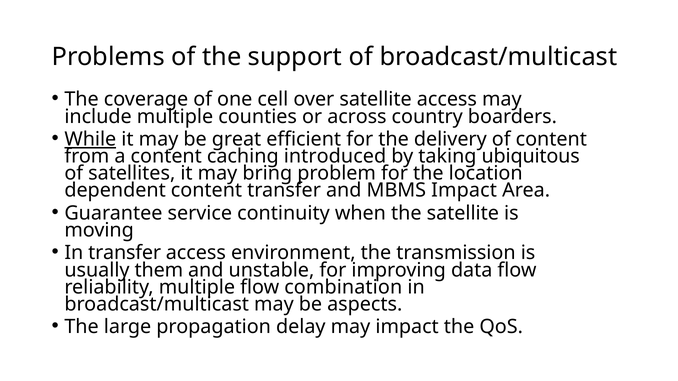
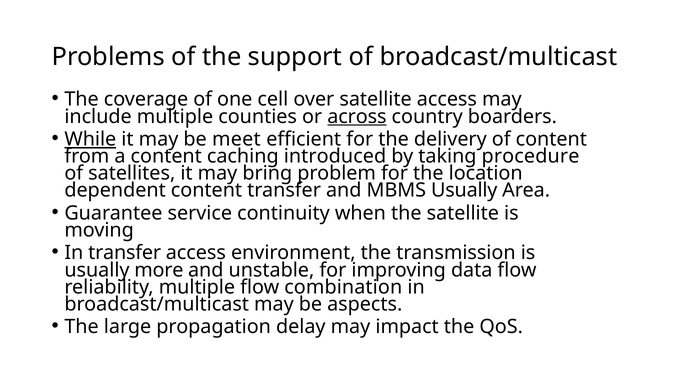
across underline: none -> present (357, 117)
great: great -> meet (236, 139)
ubiquitous: ubiquitous -> procedure (530, 156)
MBMS Impact: Impact -> Usually (464, 191)
them: them -> more (159, 270)
